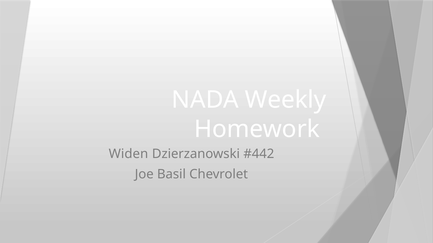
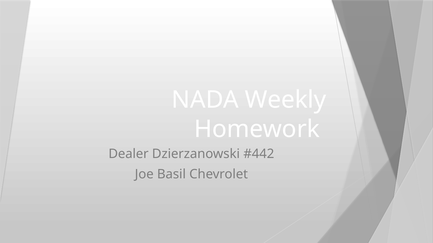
Widen: Widen -> Dealer (129, 154)
